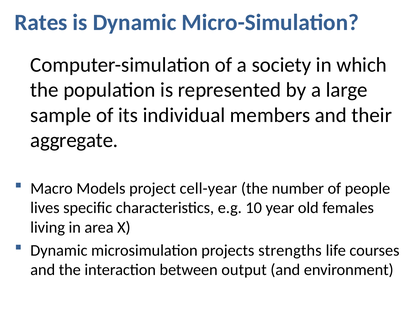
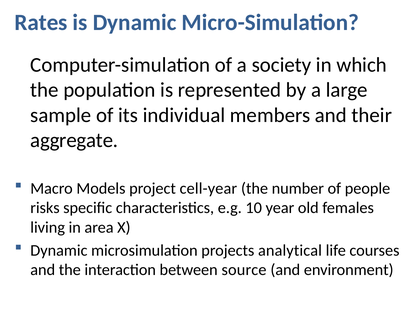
lives: lives -> risks (45, 208)
strengths: strengths -> analytical (290, 250)
output: output -> source (244, 269)
